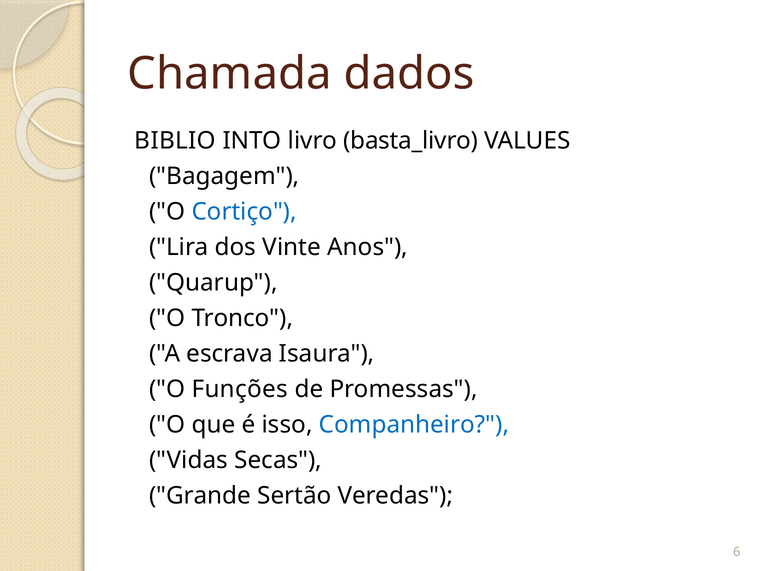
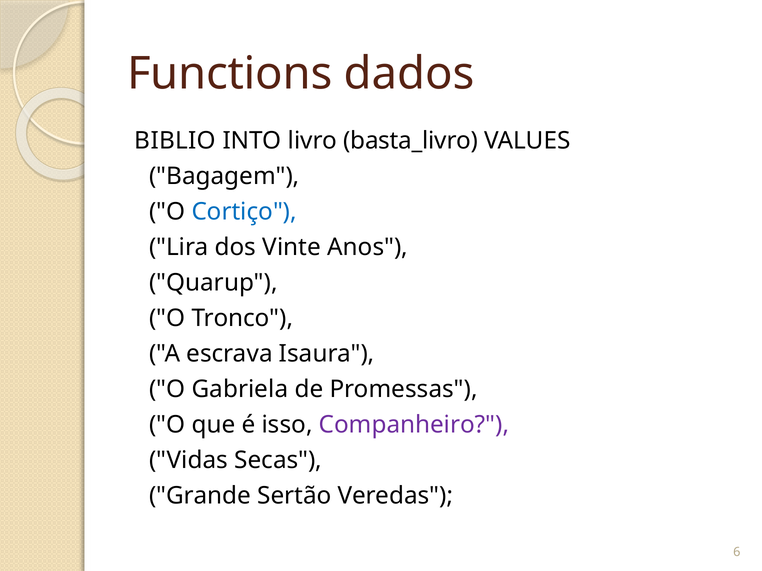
Chamada: Chamada -> Functions (230, 74)
Funções: Funções -> Gabriela (240, 390)
Companheiro colour: blue -> purple (414, 425)
